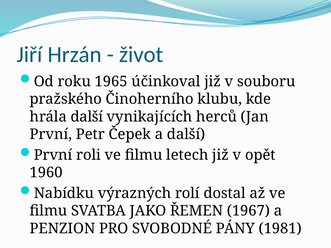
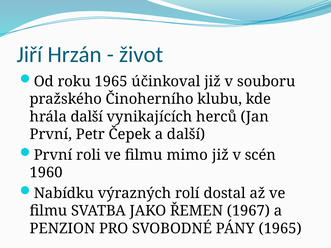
letech: letech -> mimo (187, 155)
opět: opět -> scén (260, 155)
PÁNY 1981: 1981 -> 1965 (280, 229)
